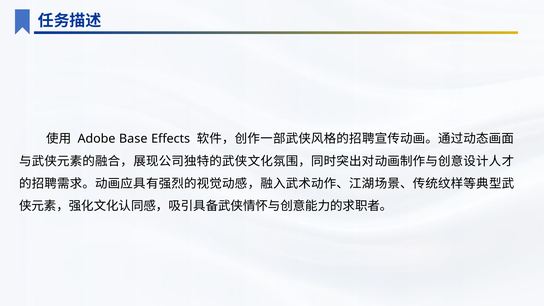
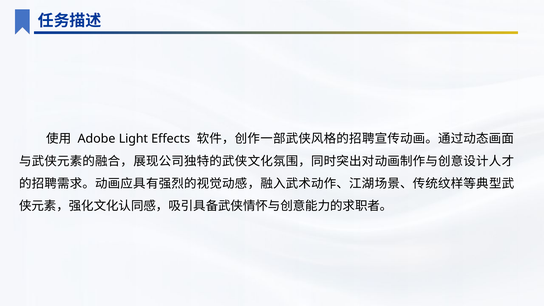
Base: Base -> Light (133, 139)
